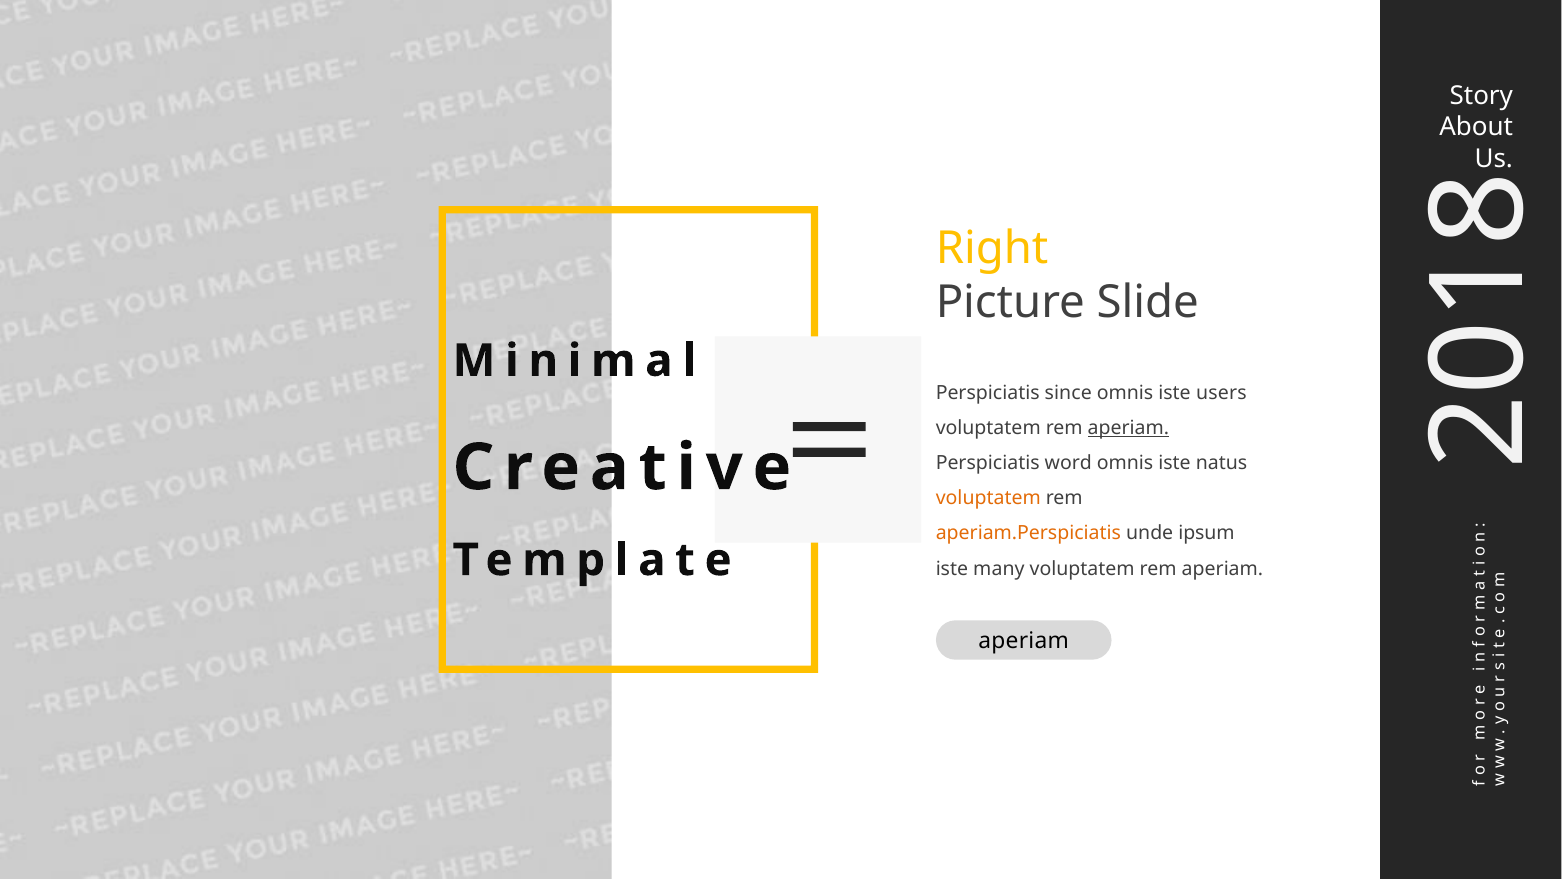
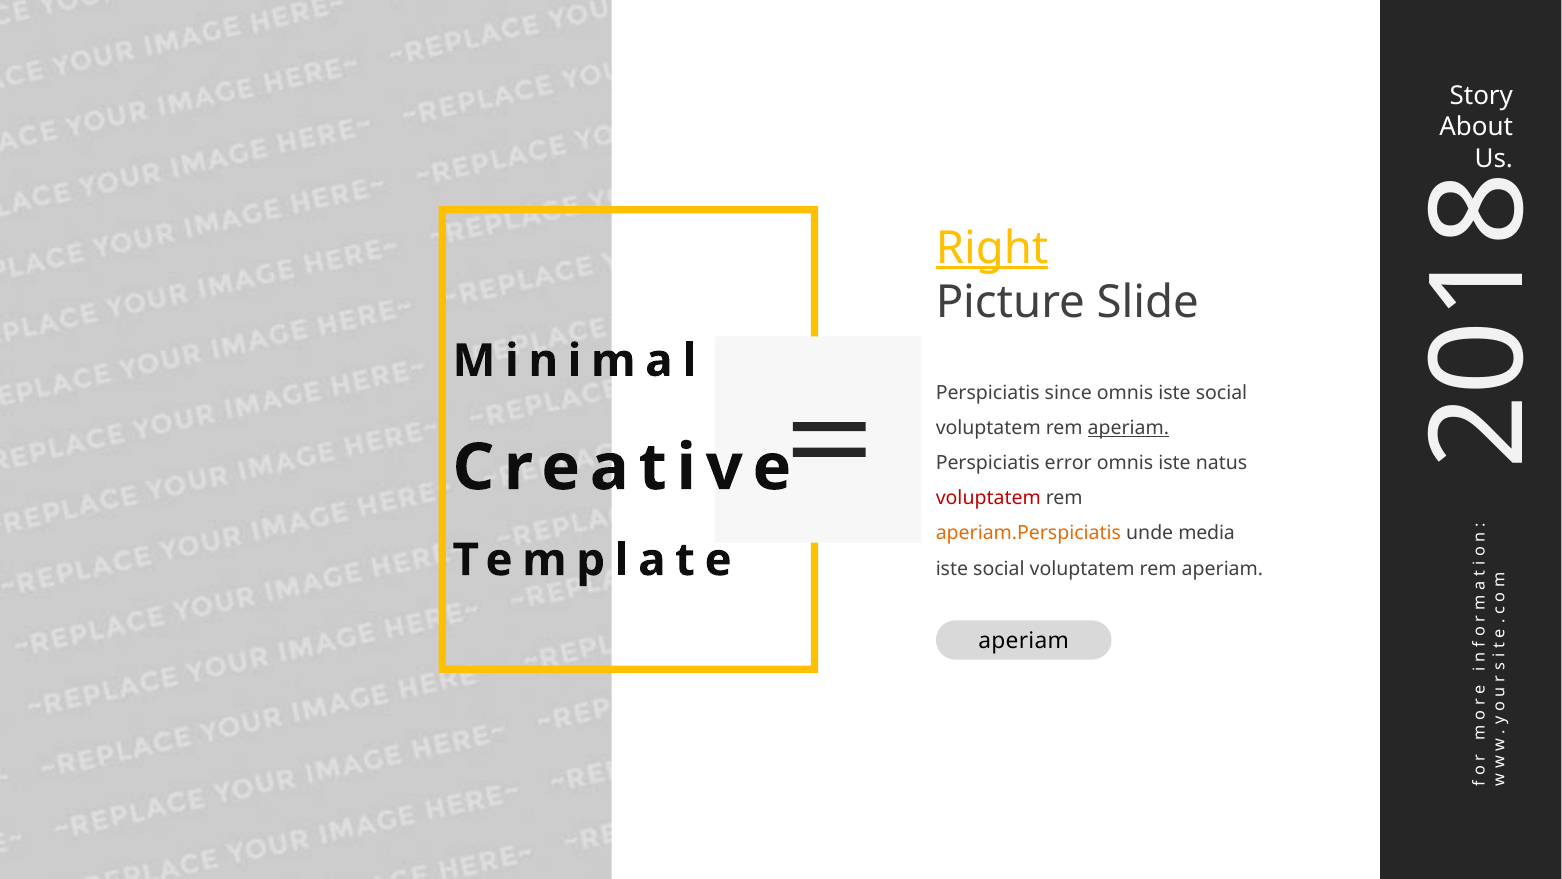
Right underline: none -> present (992, 248)
omnis iste users: users -> social (1222, 393)
word: word -> error (1068, 463)
voluptatem colour: orange -> red (988, 498)
ipsum: ipsum -> media (1207, 533)
many: many -> social (999, 568)
